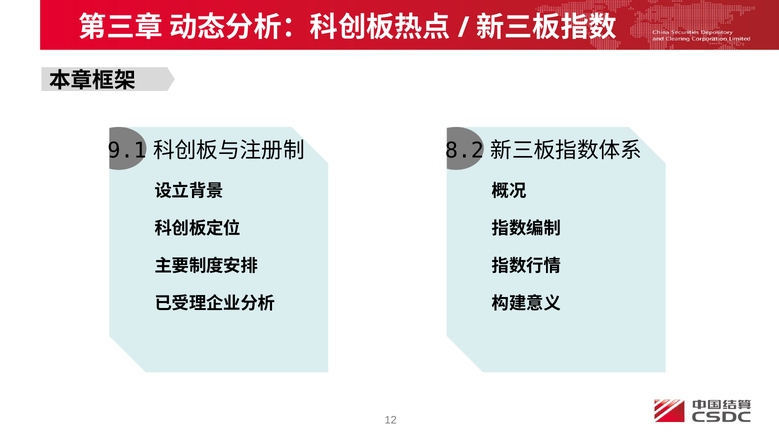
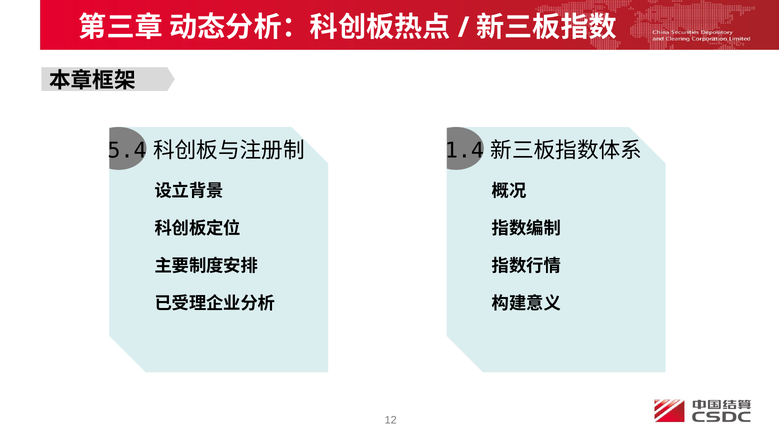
9.1: 9.1 -> 5.4 (127, 151)
8.2: 8.2 -> 1.4 (464, 151)
